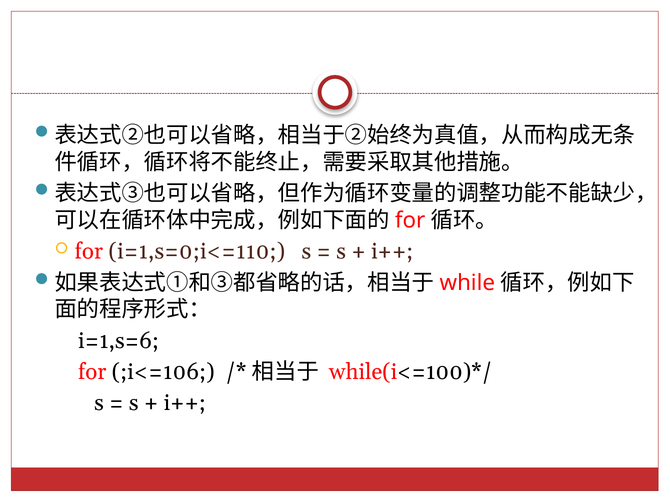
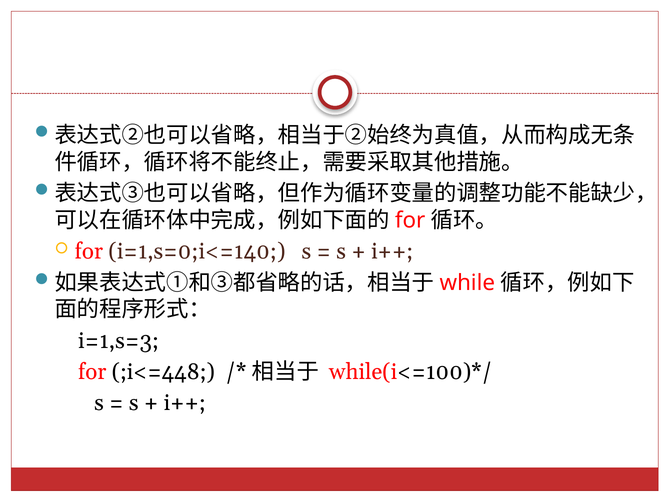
i=1,s=0;i<=110: i=1,s=0;i<=110 -> i=1,s=0;i<=140 (197, 252)
i=1,s=6: i=1,s=6 -> i=1,s=3 (119, 341)
;i<=106: ;i<=106 -> ;i<=448 (163, 372)
